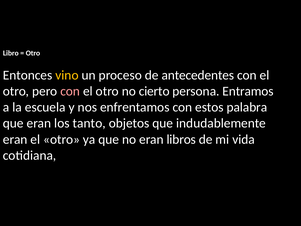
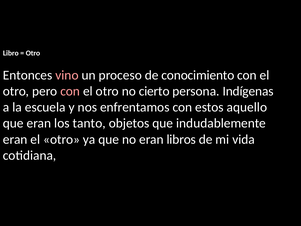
vino colour: yellow -> pink (67, 75)
antecedentes: antecedentes -> conocimiento (198, 75)
Entramos: Entramos -> Indígenas (248, 91)
palabra: palabra -> aquello (247, 107)
